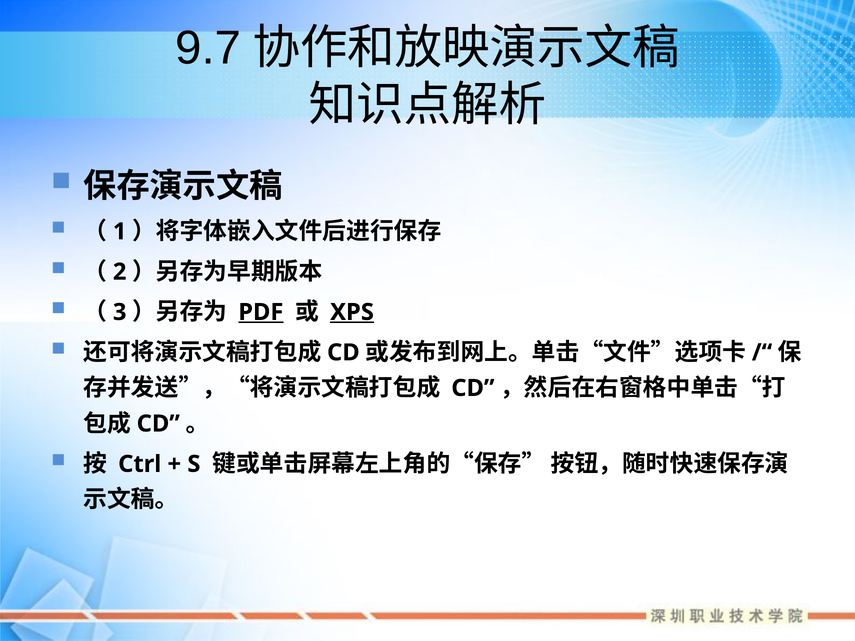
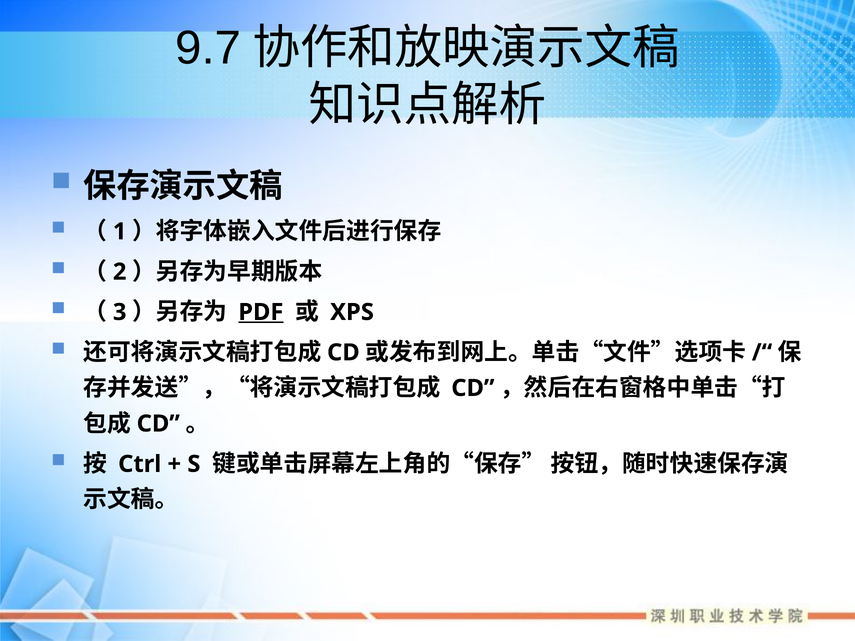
XPS underline: present -> none (352, 312)
